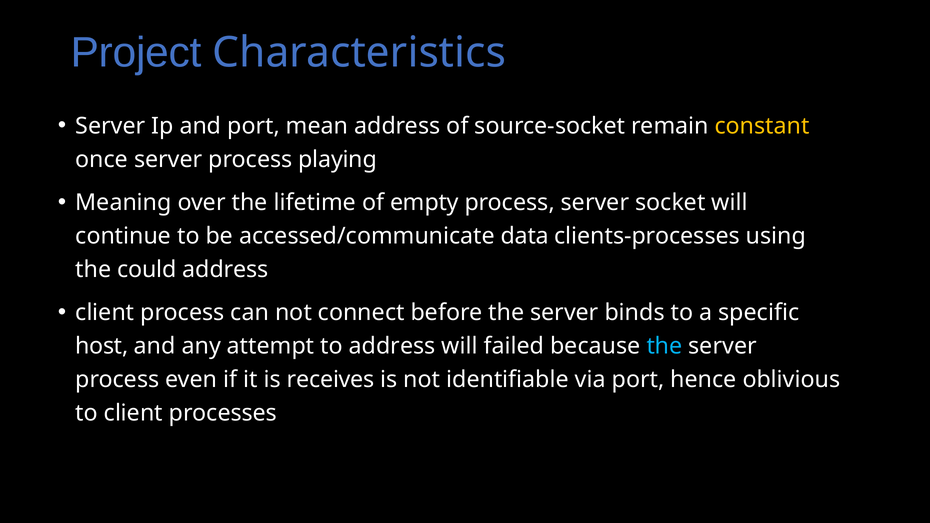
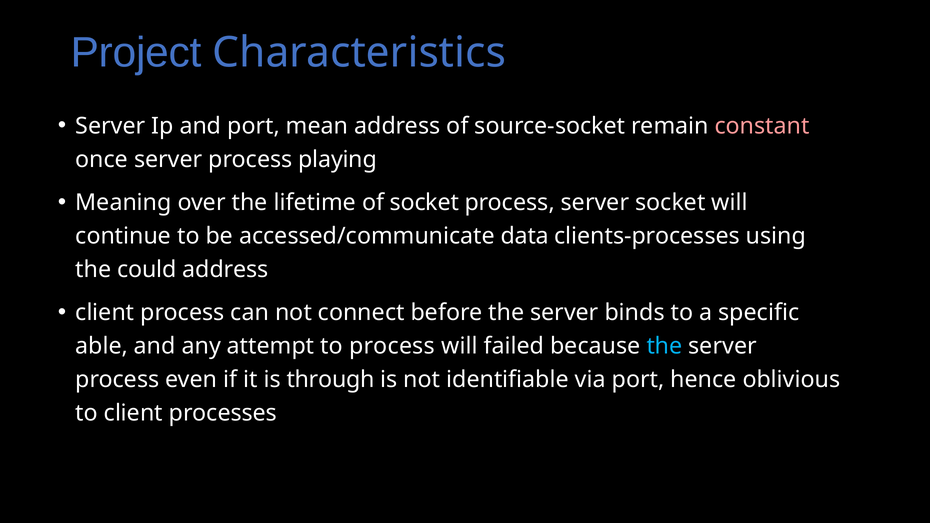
constant colour: yellow -> pink (762, 126)
of empty: empty -> socket (424, 203)
host: host -> able (102, 346)
to address: address -> process (392, 346)
receives: receives -> through (331, 380)
